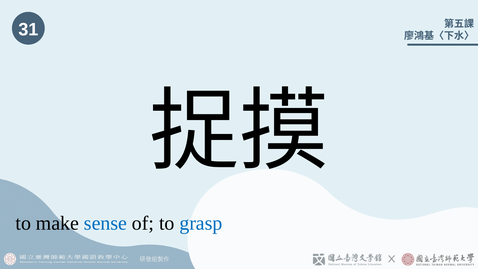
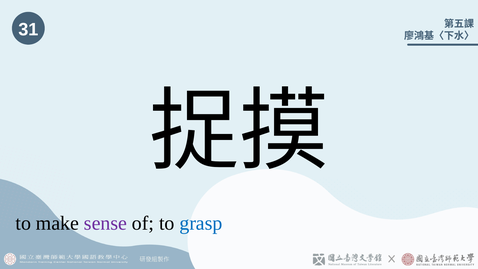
sense colour: blue -> purple (105, 223)
